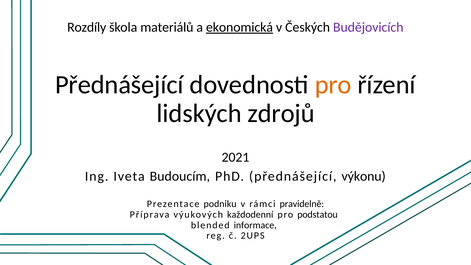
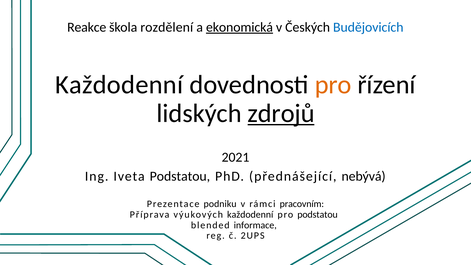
Rozdíly: Rozdíly -> Reakce (87, 27)
materiálů: materiálů -> rozdělení (167, 27)
Budějovicích colour: purple -> blue (368, 27)
Přednášející: Přednášející -> Každodenní (119, 85)
zdrojů underline: none -> present (281, 113)
Iveta Budoucím: Budoucím -> Podstatou (180, 176)
výkonu: výkonu -> nebývá (364, 176)
pravidelně: pravidelně -> pracovním (302, 204)
